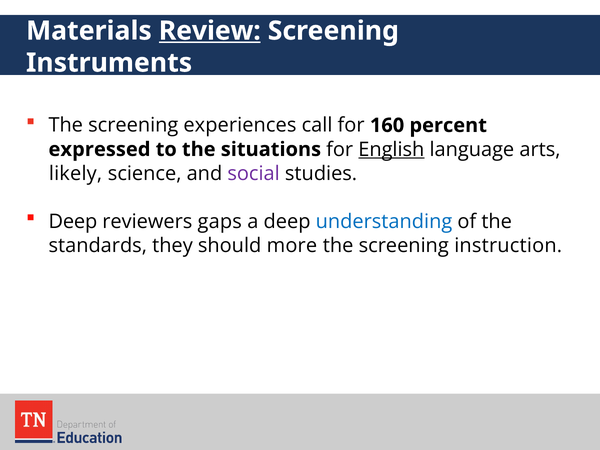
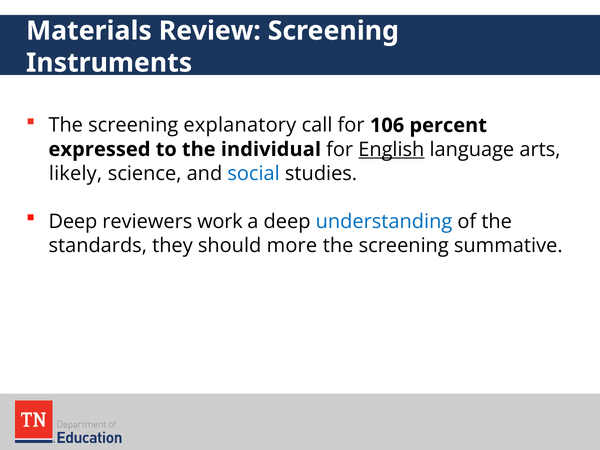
Review underline: present -> none (210, 31)
experiences: experiences -> explanatory (240, 125)
160: 160 -> 106 (387, 125)
situations: situations -> individual (271, 149)
social colour: purple -> blue (254, 173)
gaps: gaps -> work (220, 221)
instruction: instruction -> summative (508, 245)
